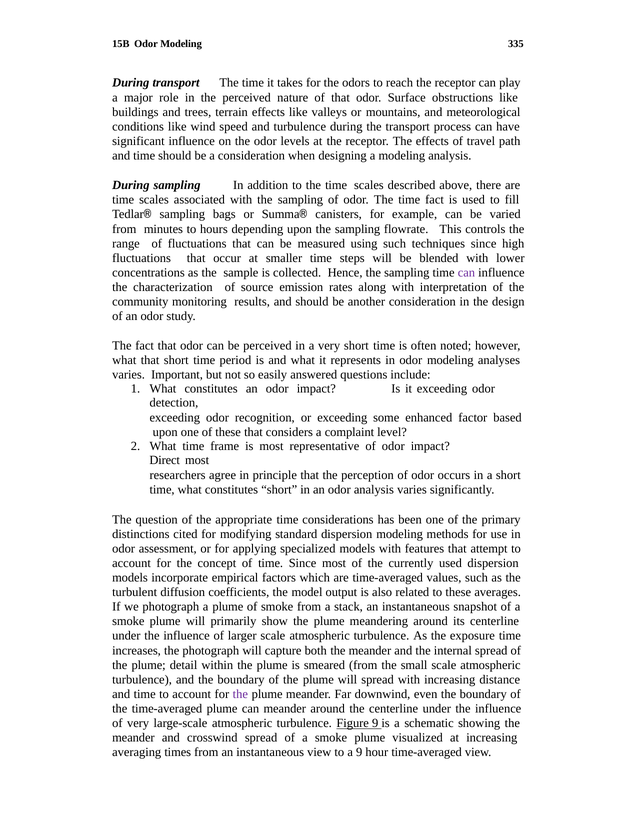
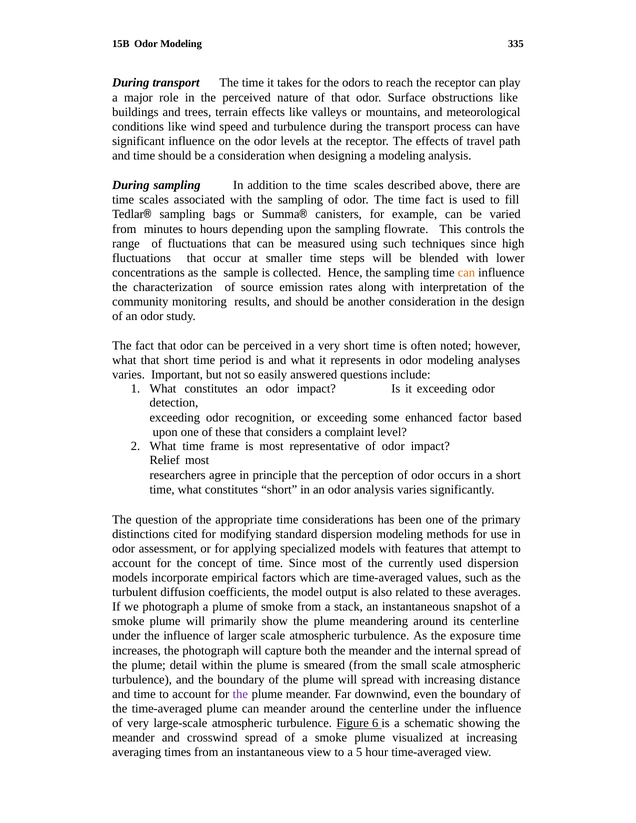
can colour: purple -> orange (466, 273)
Direct: Direct -> Relief (165, 460)
Figure 9: 9 -> 6 (375, 723)
a 9: 9 -> 5 (359, 752)
